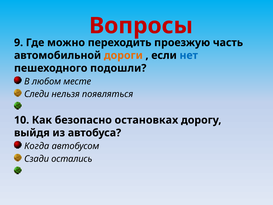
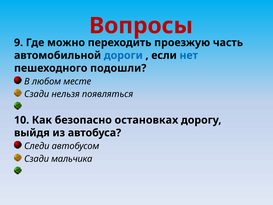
дороги colour: orange -> blue (123, 55)
Следи: Следи -> Сзади (37, 94)
Когда: Когда -> Следи (37, 146)
остались: остались -> мальчика (72, 159)
